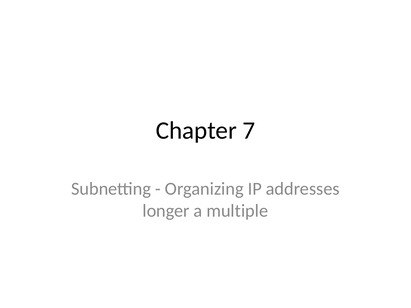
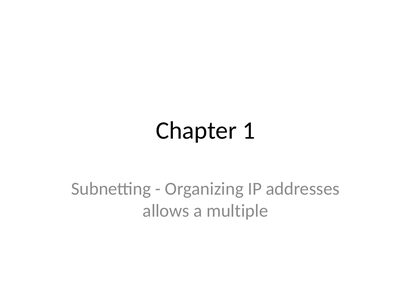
7: 7 -> 1 (249, 131)
longer: longer -> allows (166, 211)
